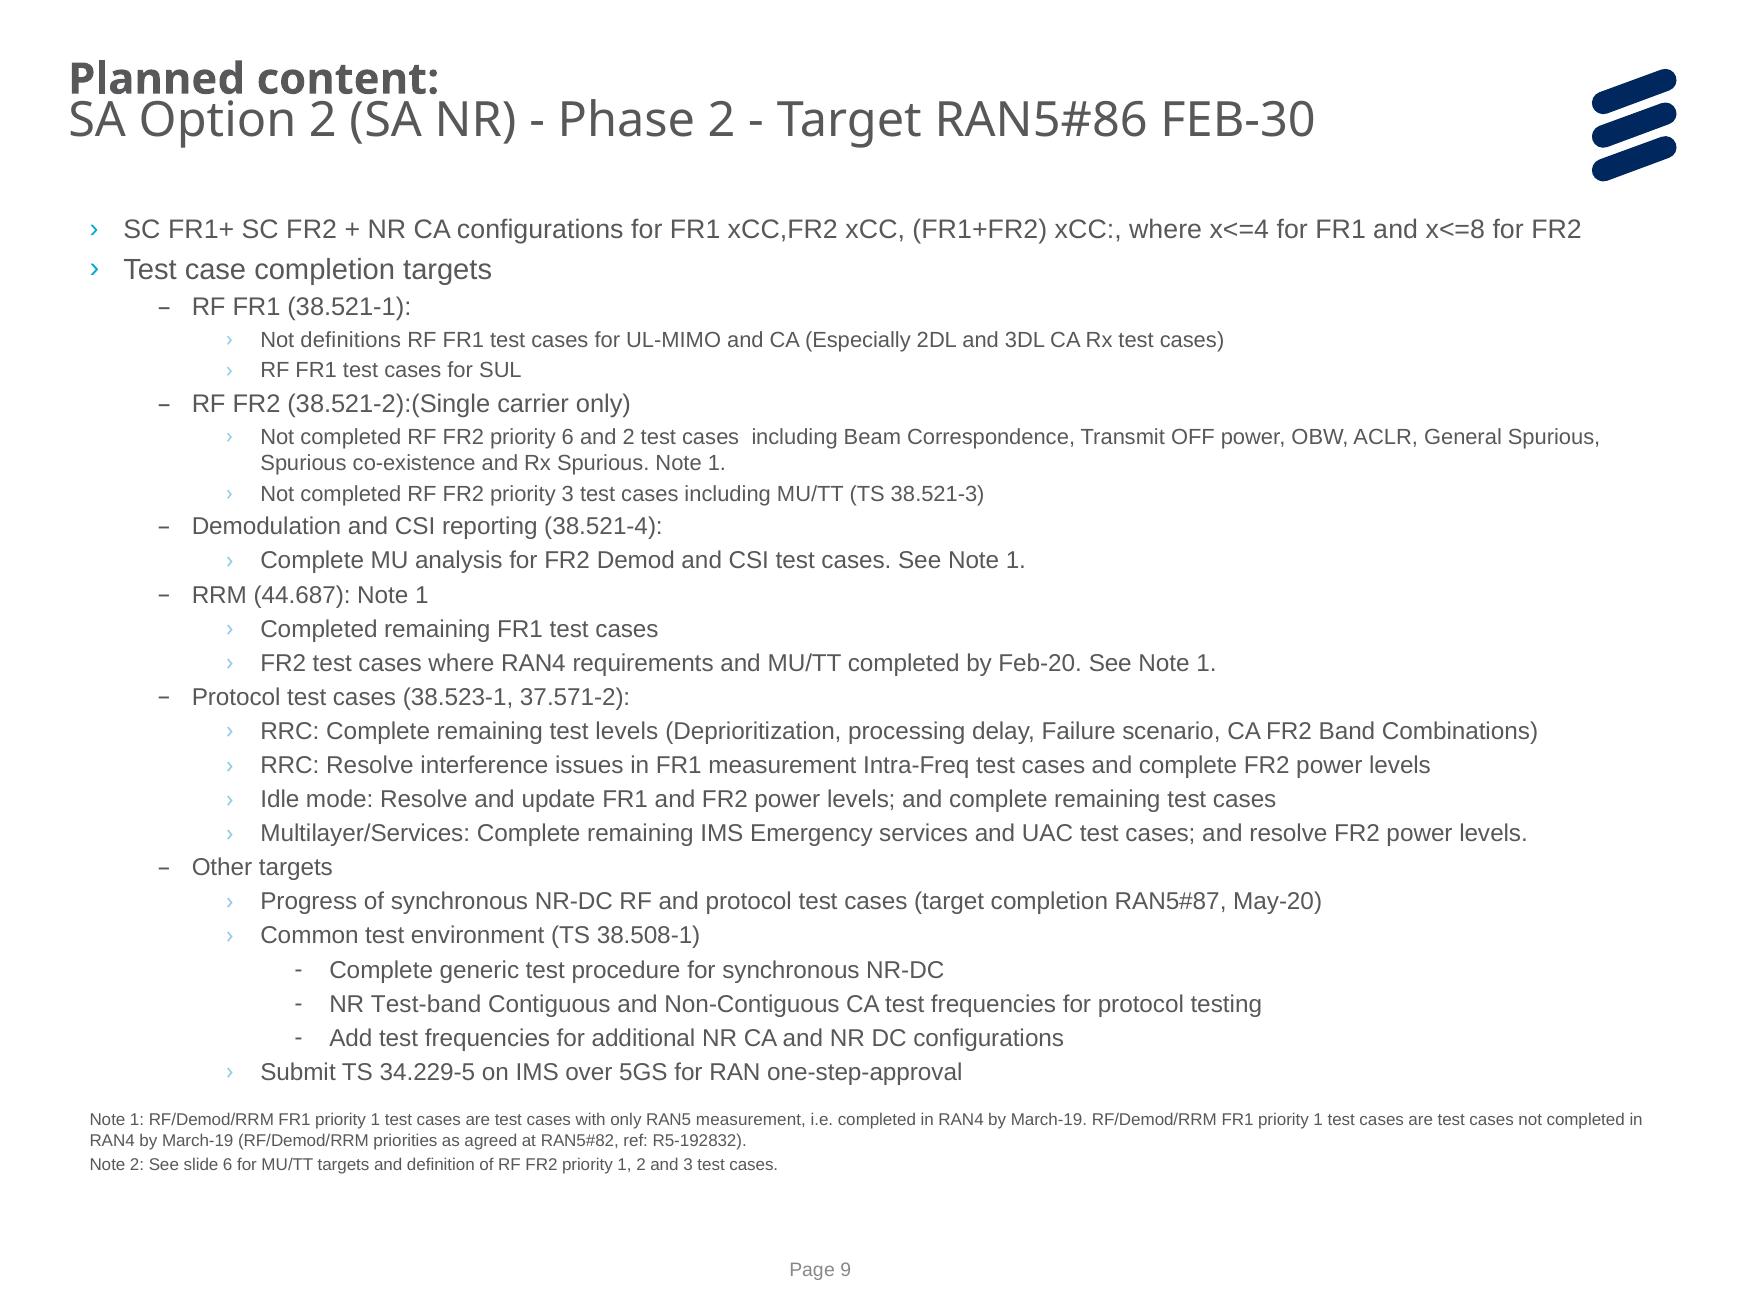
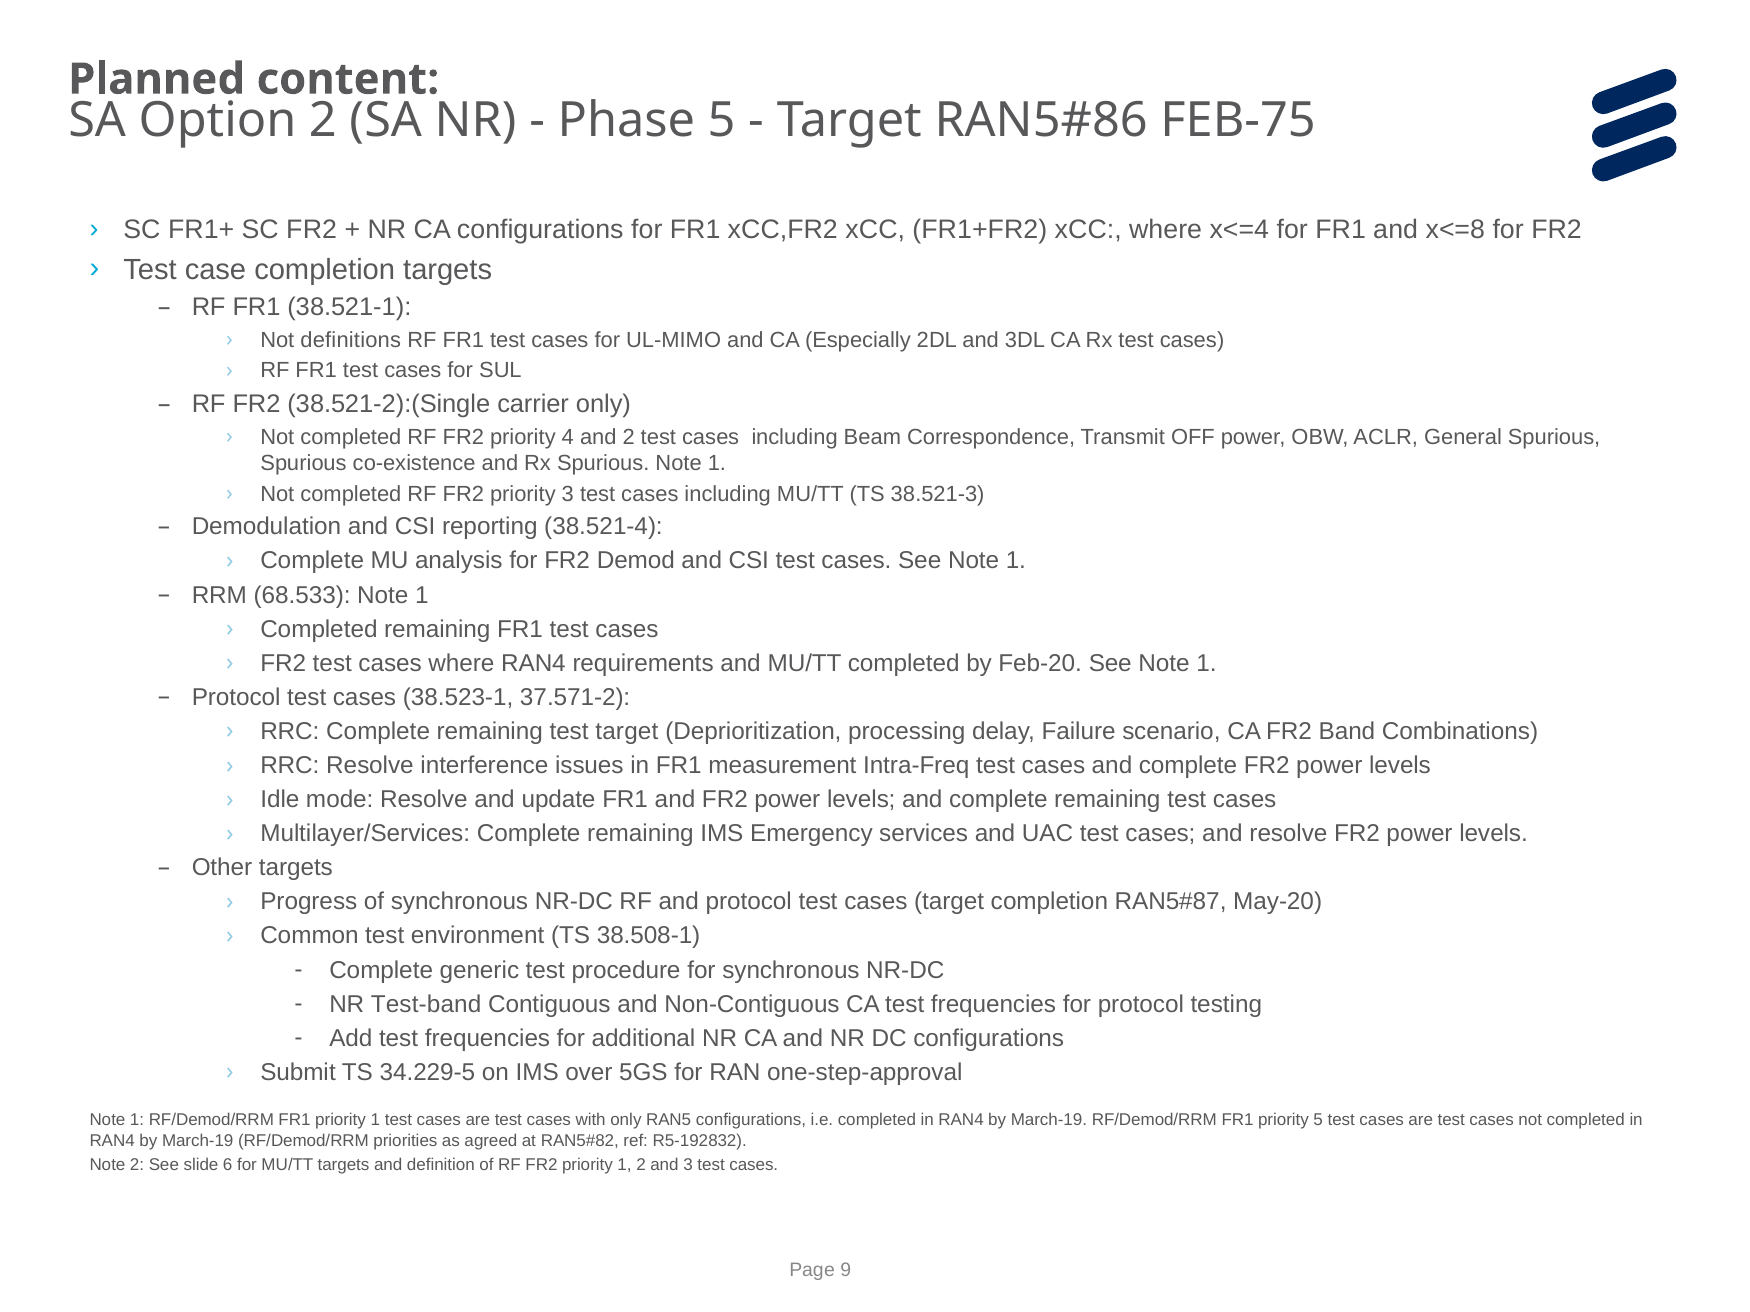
Phase 2: 2 -> 5 (722, 121)
FEB-30: FEB-30 -> FEB-75 (1238, 121)
priority 6: 6 -> 4 (568, 437)
44.687: 44.687 -> 68.533 (302, 595)
test levels: levels -> target (627, 732)
RAN5 measurement: measurement -> configurations (751, 1121)
1: 1 -> 5 (1318, 1121)
